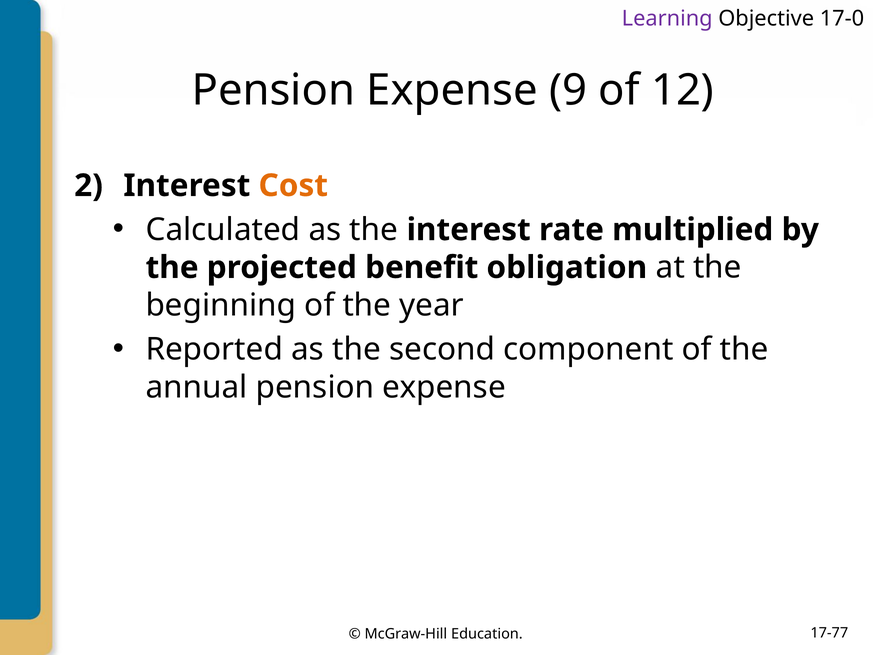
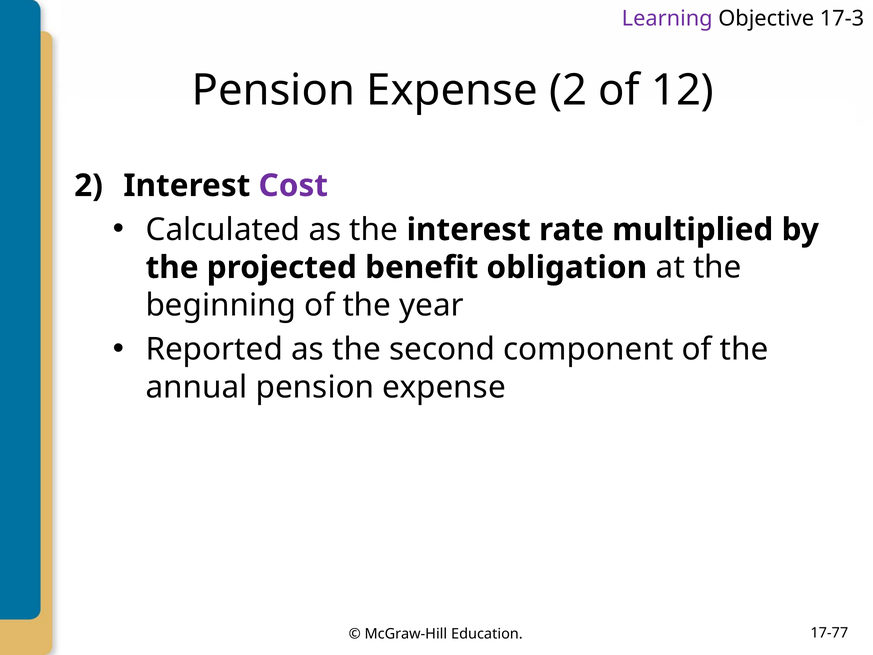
17-0: 17-0 -> 17-3 (842, 19)
Expense 9: 9 -> 2 (568, 90)
Cost colour: orange -> purple (293, 186)
